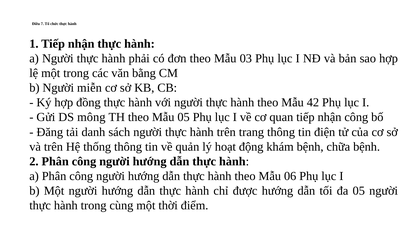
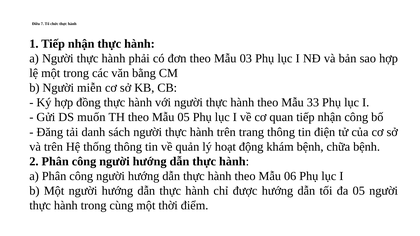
42: 42 -> 33 (313, 103)
mông: mông -> muốn (91, 117)
